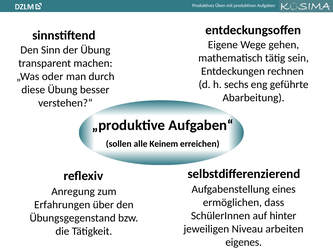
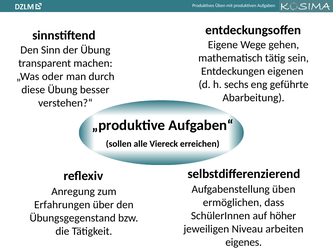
rechnen: rechnen -> eigenen (285, 71)
Keinem: Keinem -> Viereck (164, 144)
Aufgabenstellung eines: eines -> üben (284, 190)
hinter: hinter -> höher (283, 216)
